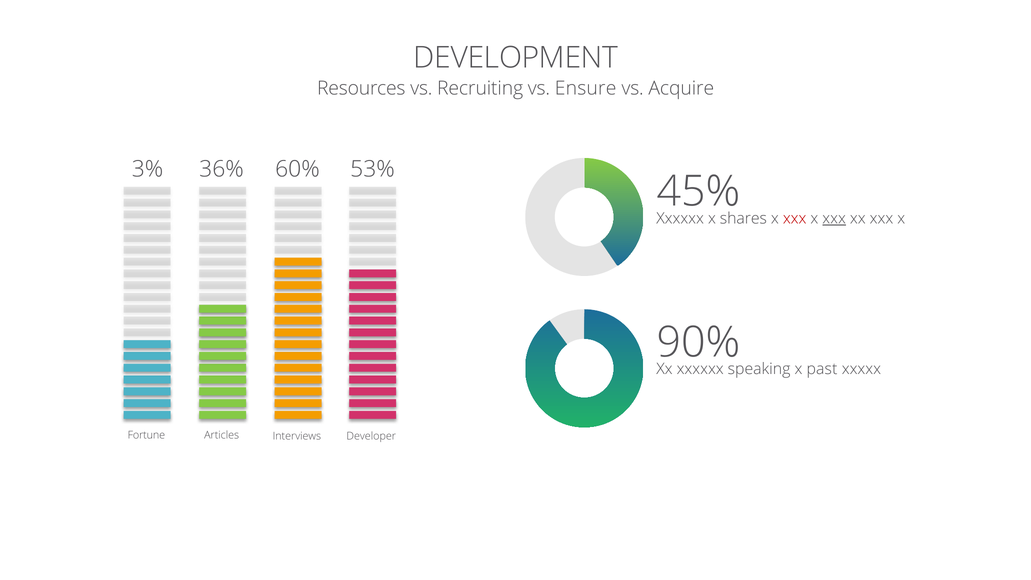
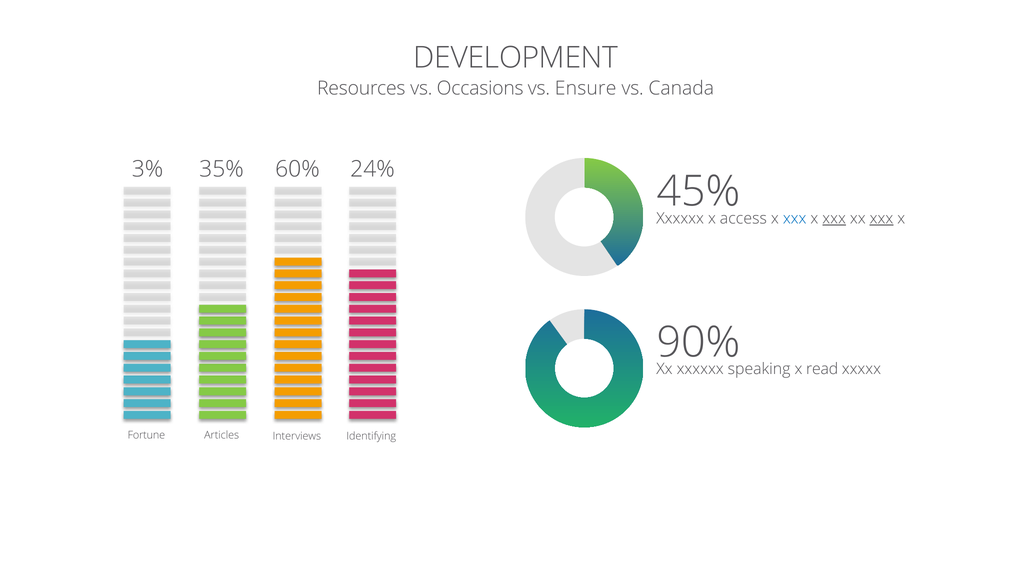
Recruiting: Recruiting -> Occasions (480, 89)
Acquire: Acquire -> Canada (681, 89)
36%: 36% -> 35% (222, 169)
53%: 53% -> 24% (372, 169)
shares: shares -> access (743, 218)
xxx colour: red -> blue (795, 218)
xxx underline: none -> present (882, 218)
past: past -> read (822, 369)
Developer: Developer -> Identifying (371, 436)
